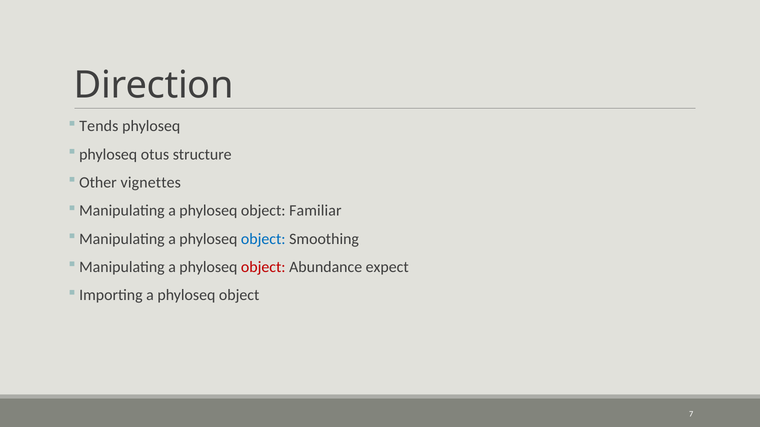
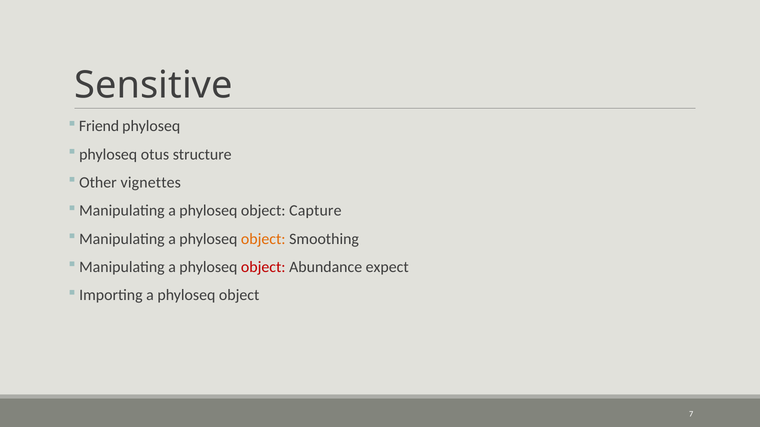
Direction: Direction -> Sensitive (153, 85)
Tends: Tends -> Friend (99, 126)
Familiar: Familiar -> Capture (315, 211)
object colour: blue -> orange (263, 239)
